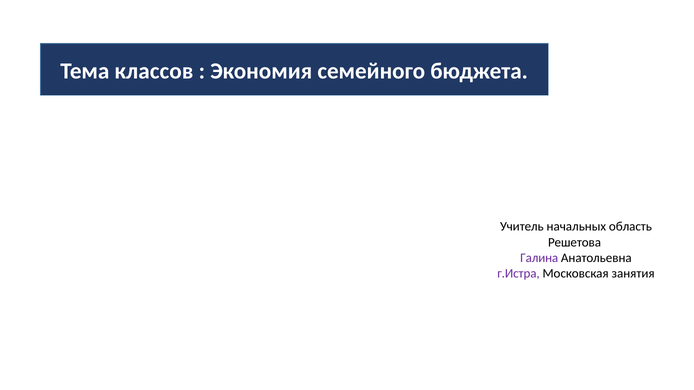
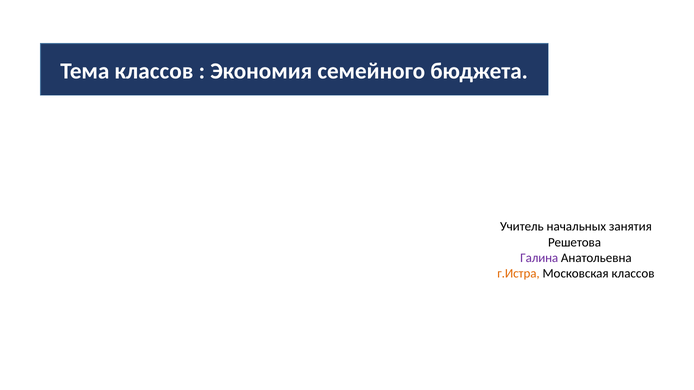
область: область -> занятия (630, 227)
г.Истра colour: purple -> orange (518, 274)
Московская занятия: занятия -> классов (633, 274)
